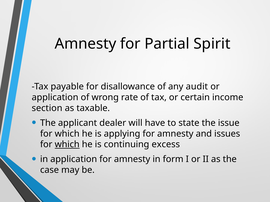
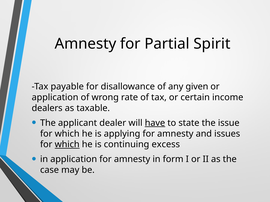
audit: audit -> given (197, 87)
section: section -> dealers (47, 108)
have underline: none -> present (155, 123)
